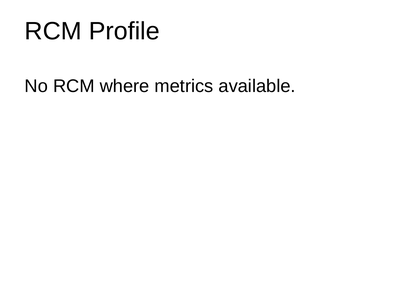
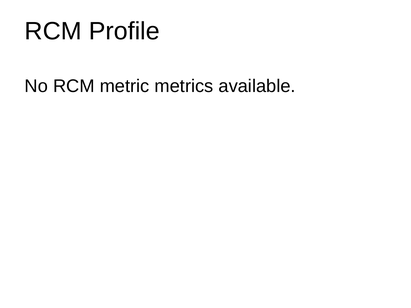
where: where -> metric (125, 86)
